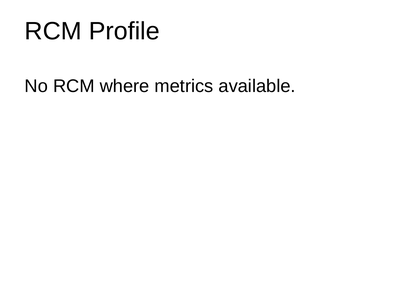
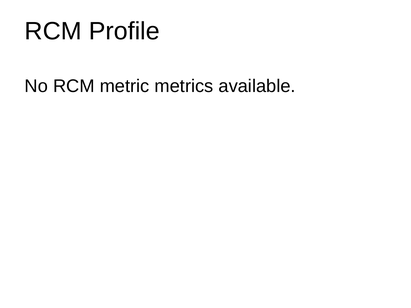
where: where -> metric (125, 86)
